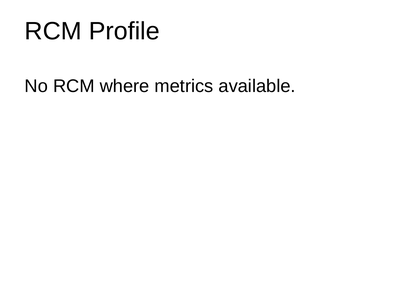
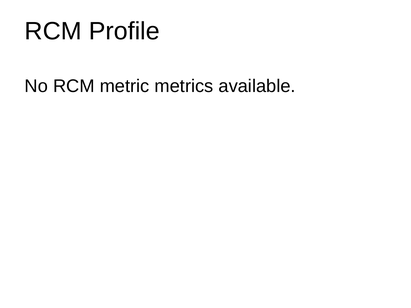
where: where -> metric (125, 86)
